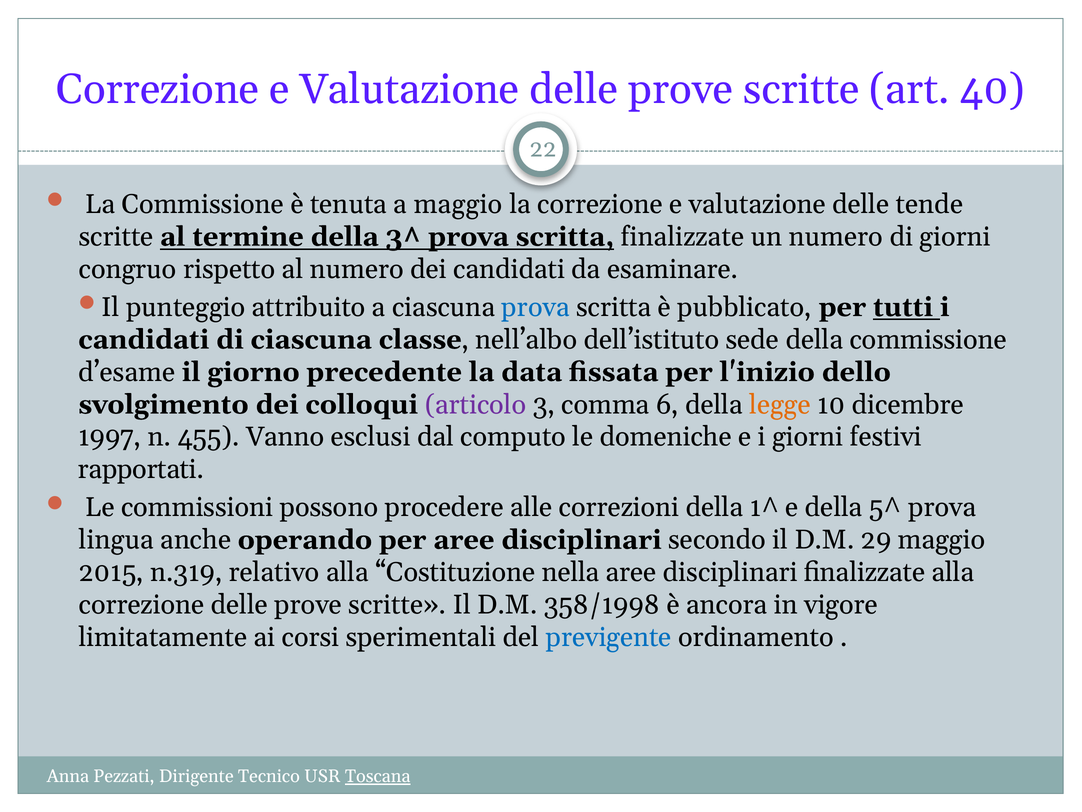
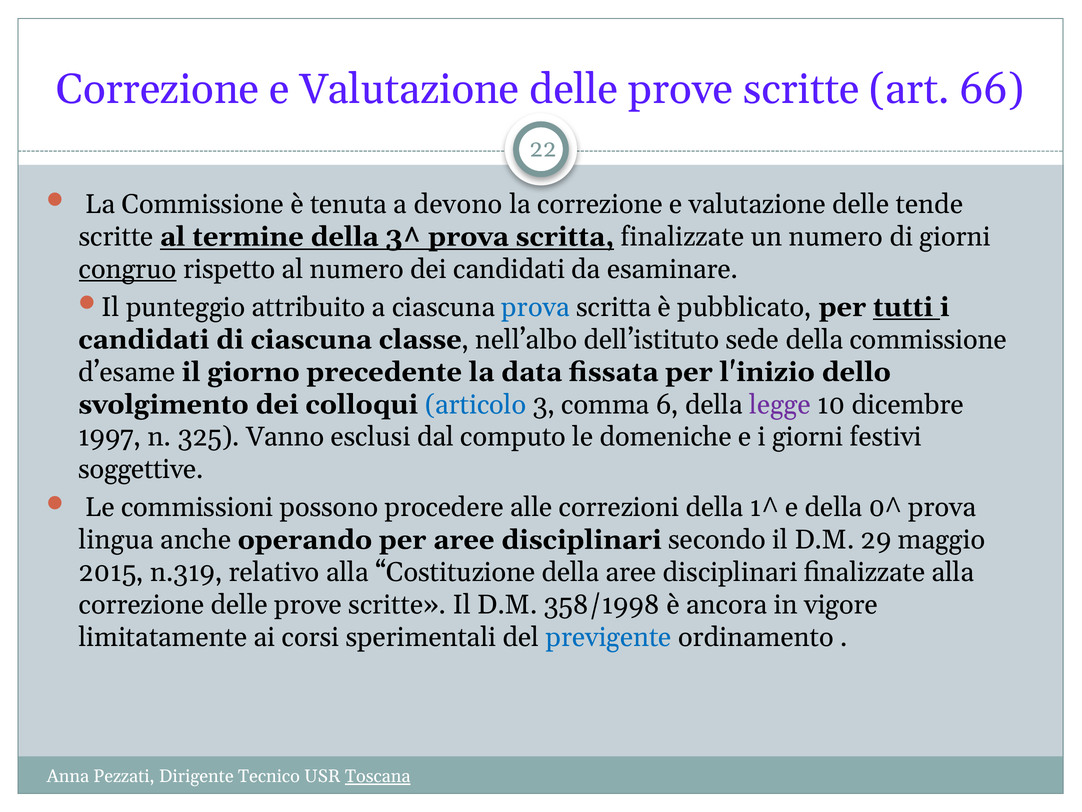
40: 40 -> 66 (992, 89)
a maggio: maggio -> devono (458, 204)
congruo underline: none -> present (128, 269)
articolo colour: purple -> blue (476, 404)
legge colour: orange -> purple (780, 404)
455: 455 -> 325 (209, 437)
rapportati: rapportati -> soggettive (141, 469)
5^: 5^ -> 0^ (885, 507)
Costituzione nella: nella -> della (571, 572)
